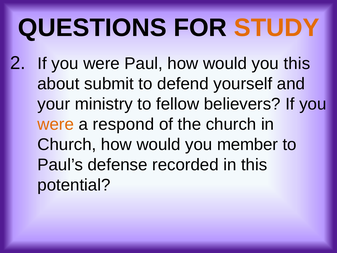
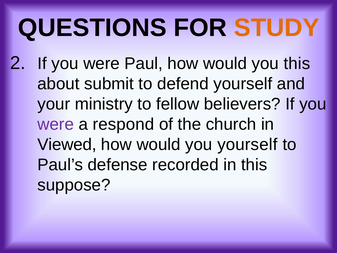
were colour: orange -> purple (56, 124)
Church: Church -> Viewed (67, 144)
you member: member -> yourself (247, 144)
potential: potential -> suppose (74, 185)
